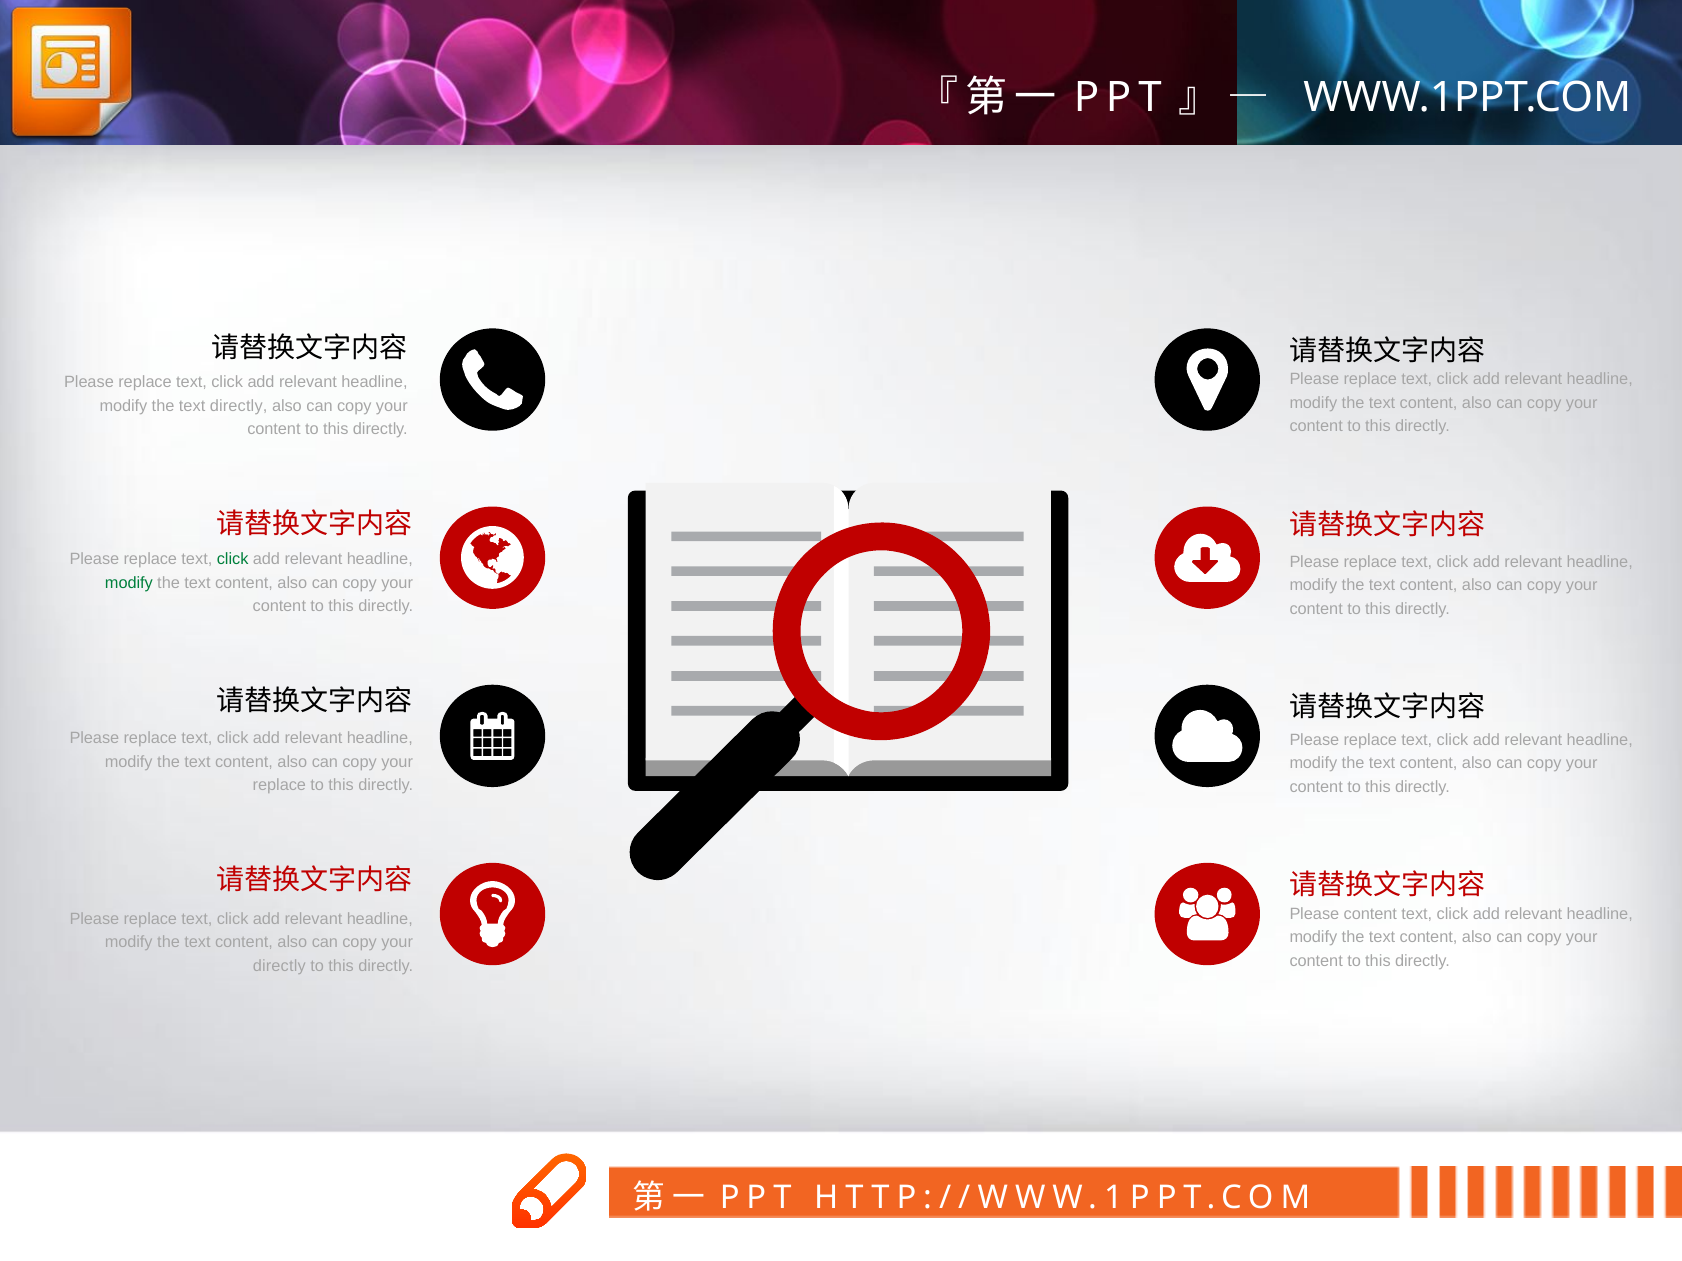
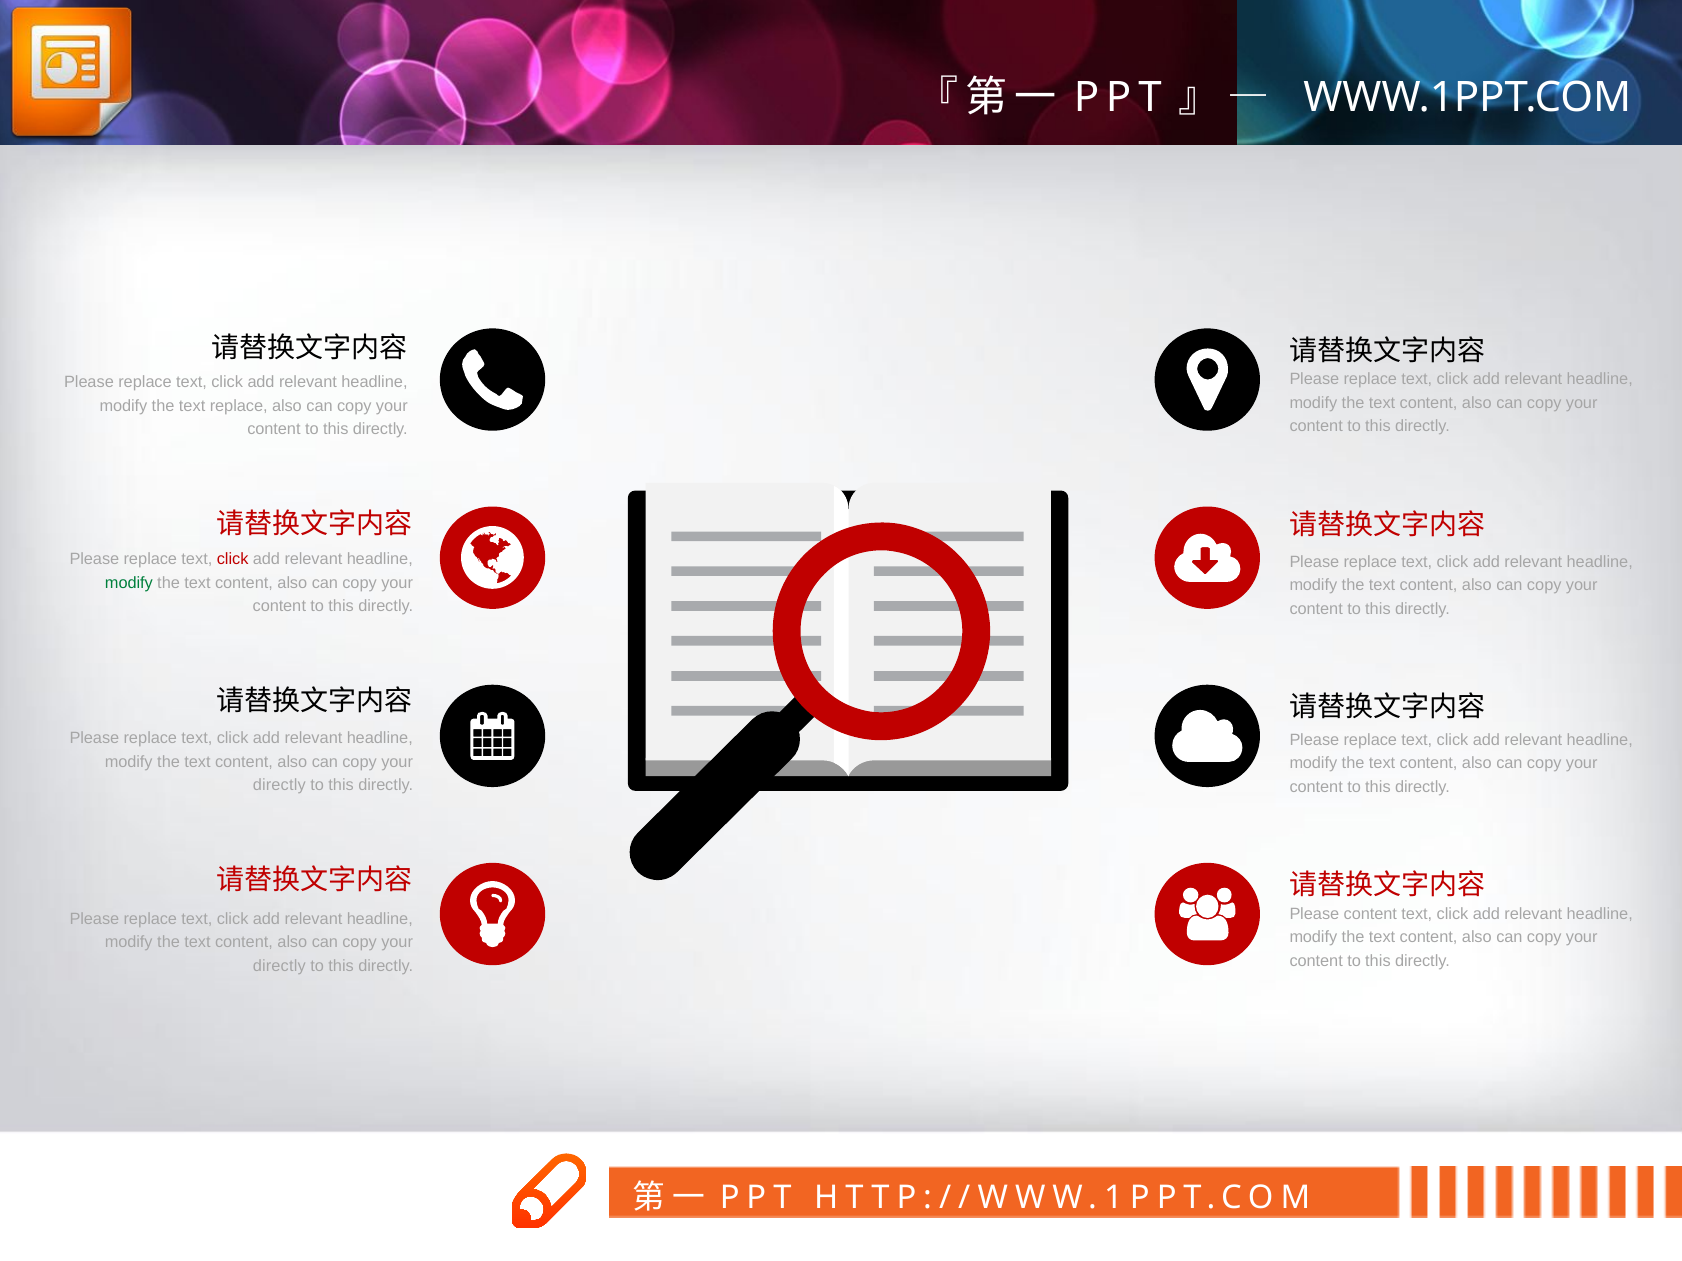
text directly: directly -> replace (239, 406)
click colour: green -> red (233, 560)
replace: replace -> directly (279, 786)
